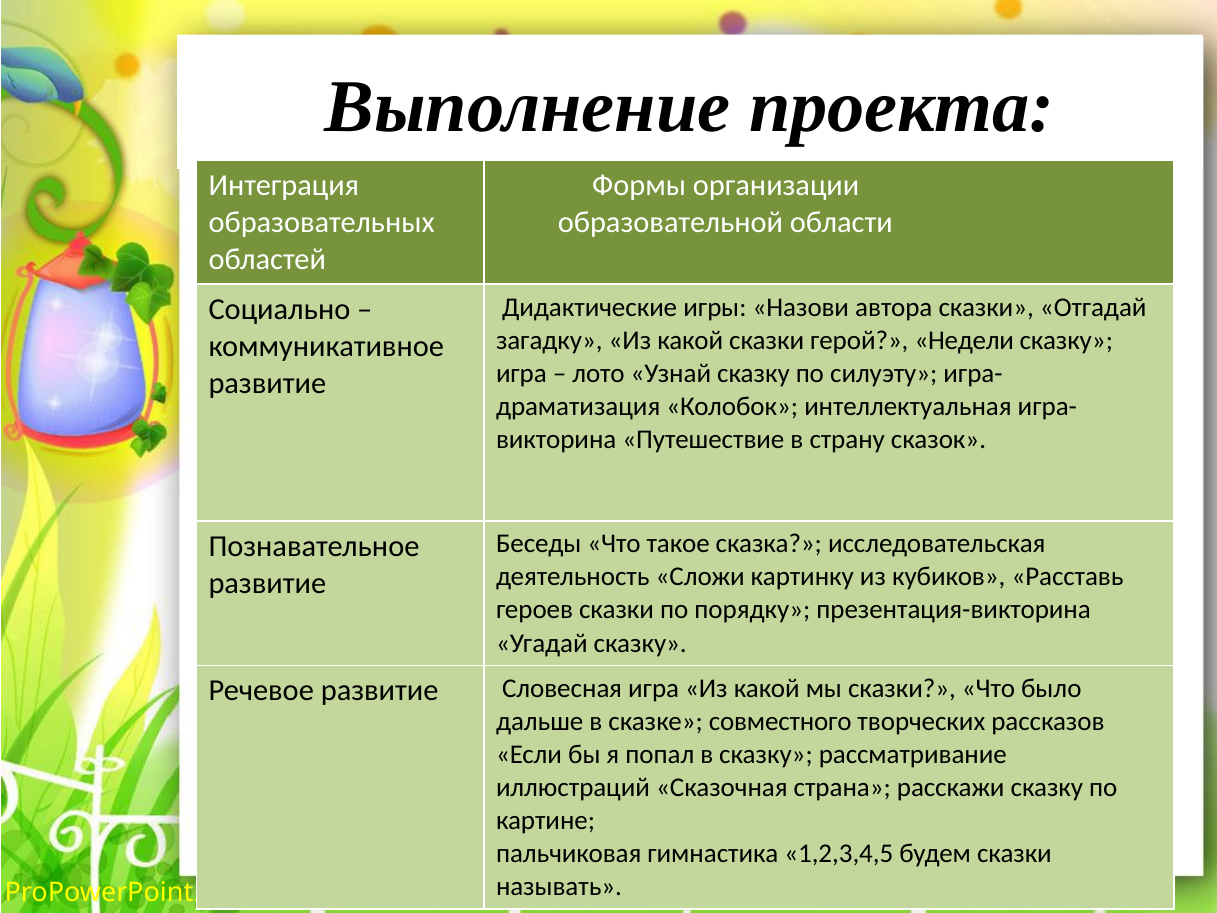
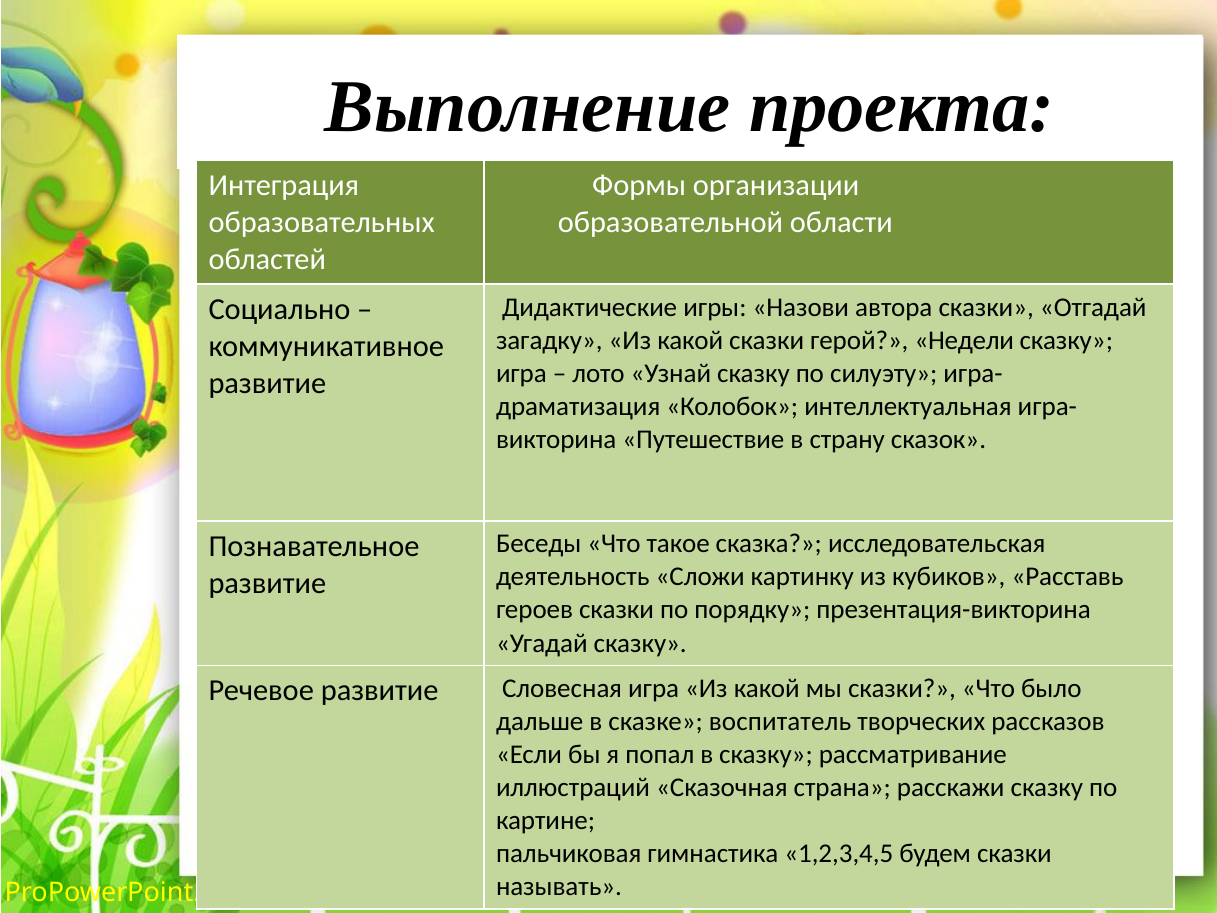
совместного: совместного -> воспитатель (780, 721)
